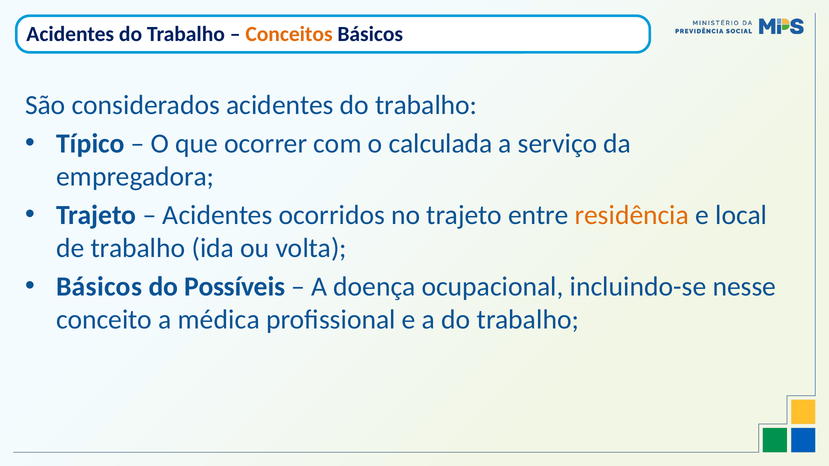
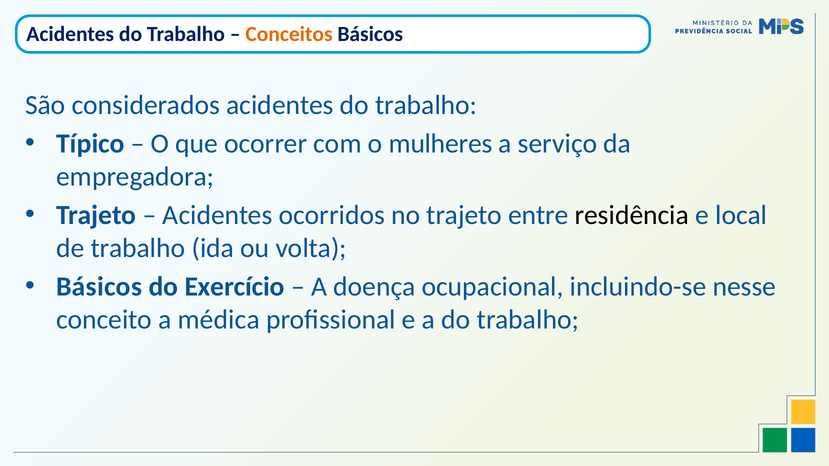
calculada: calculada -> mulheres (441, 144)
residência colour: orange -> black (632, 215)
Possíveis: Possíveis -> Exercício (235, 287)
